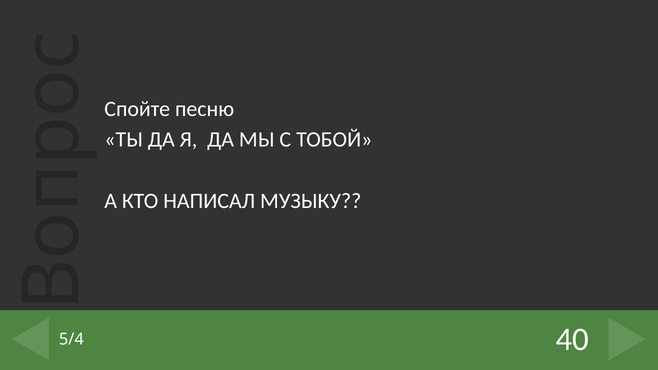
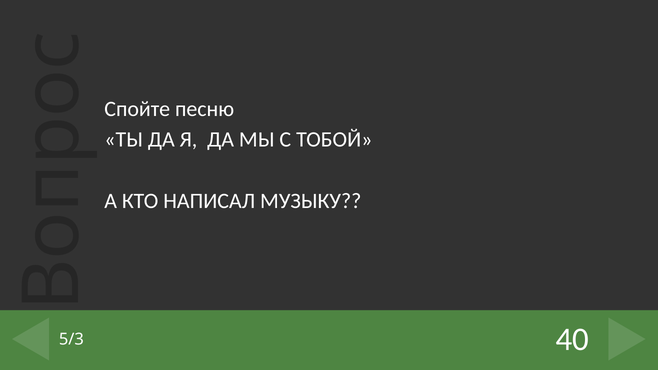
5/4: 5/4 -> 5/3 (71, 340)
